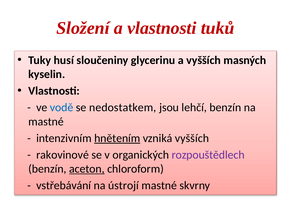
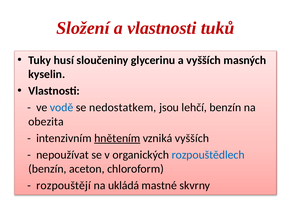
mastné: mastné -> obezita (46, 122)
rakovinové: rakovinové -> nepoužívat (63, 155)
rozpouštědlech colour: purple -> blue (208, 155)
aceton underline: present -> none (87, 169)
vstřebávání: vstřebávání -> rozpouštějí (64, 186)
ústrojí: ústrojí -> ukládá (124, 186)
